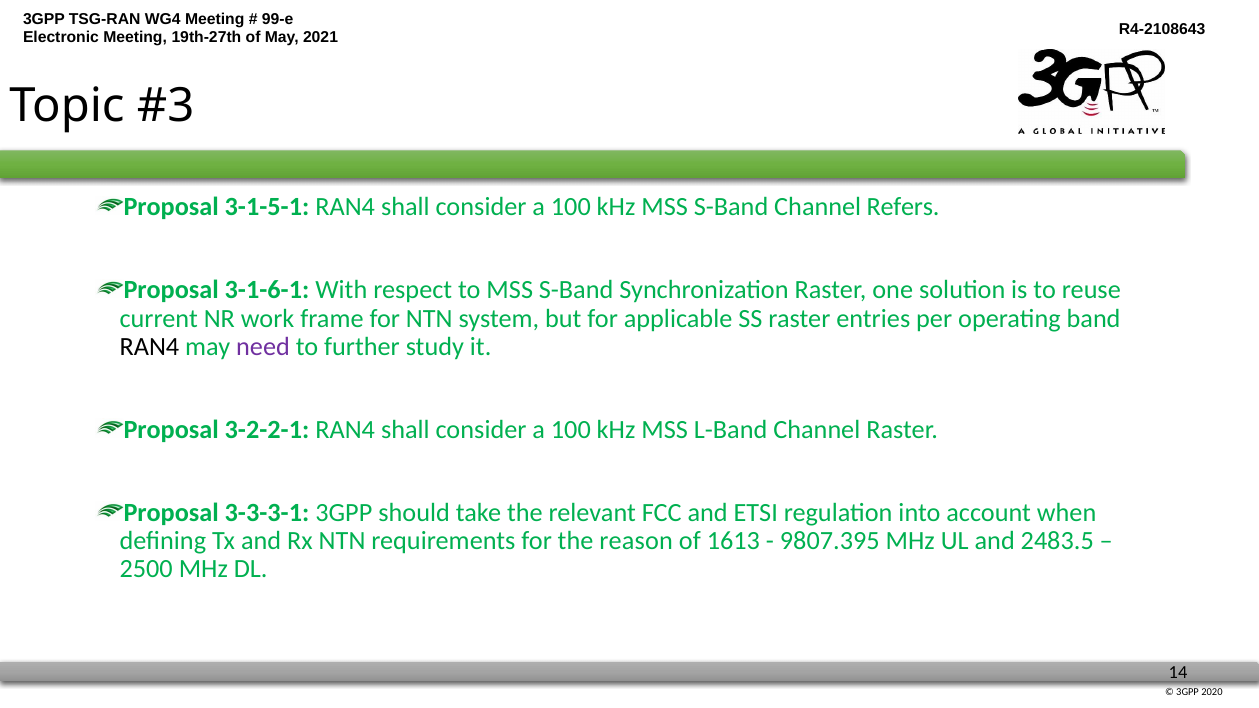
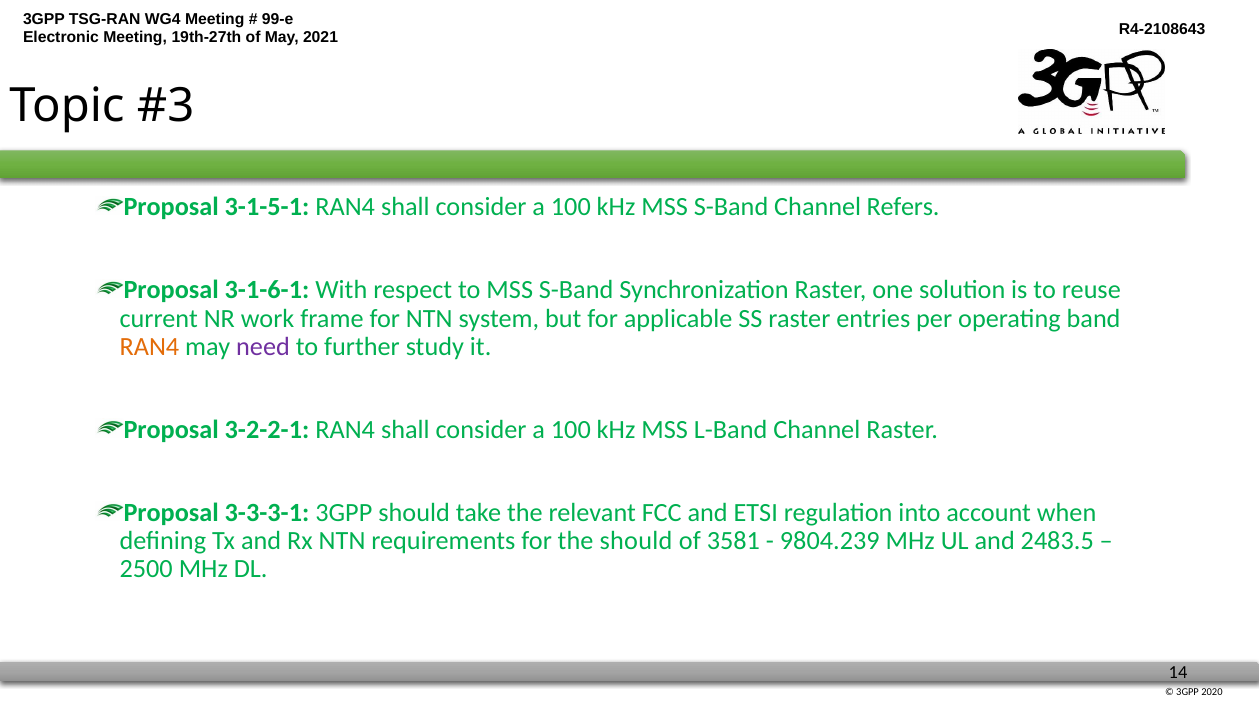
RAN4 colour: black -> orange (149, 347)
the reason: reason -> should (636, 541)
1613: 1613 -> 3581 (733, 541)
9807.395: 9807.395 -> 9804.239 (830, 541)
